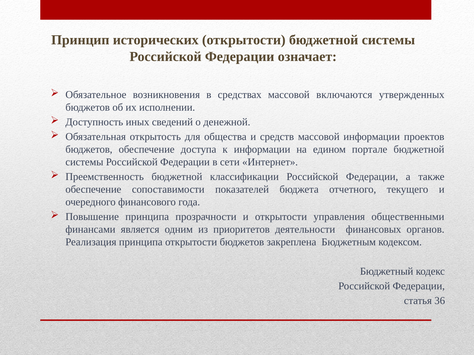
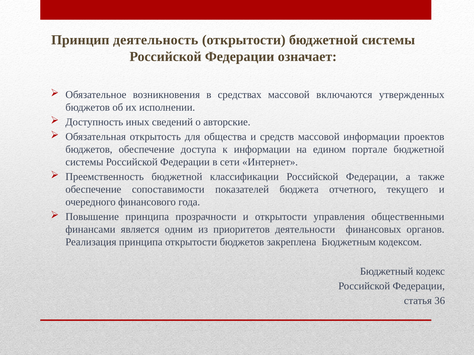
исторических: исторических -> деятельность (156, 40)
денежной: денежной -> авторские (227, 122)
